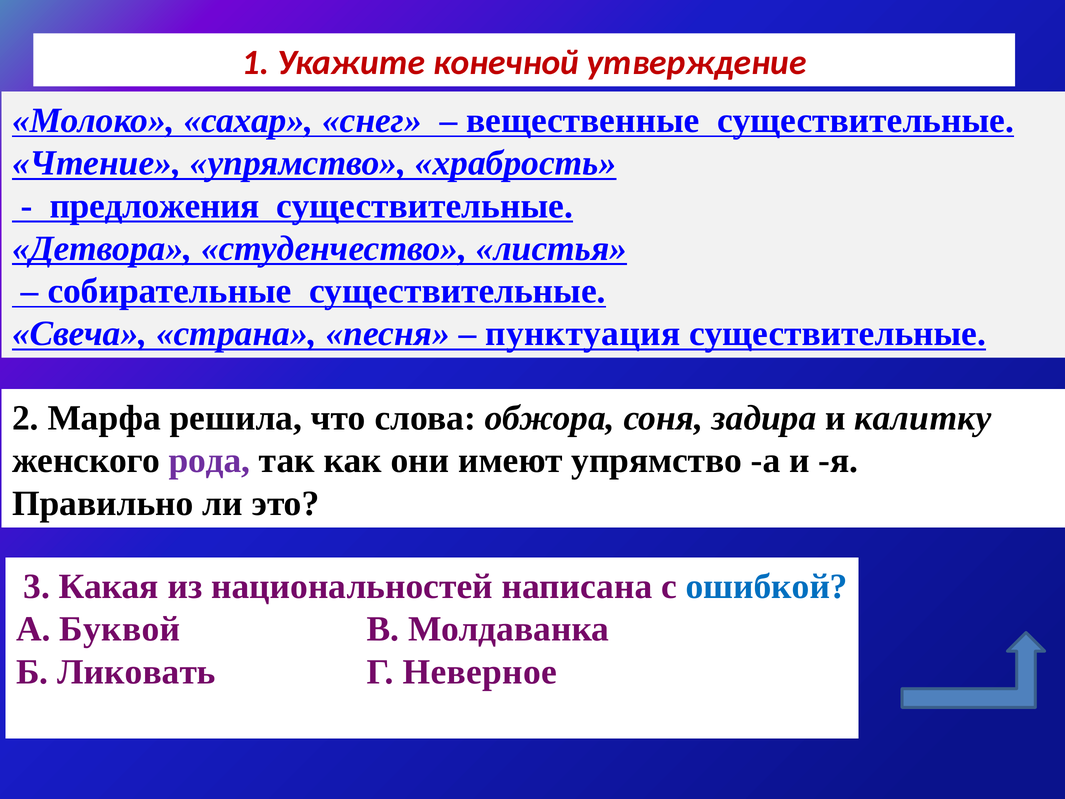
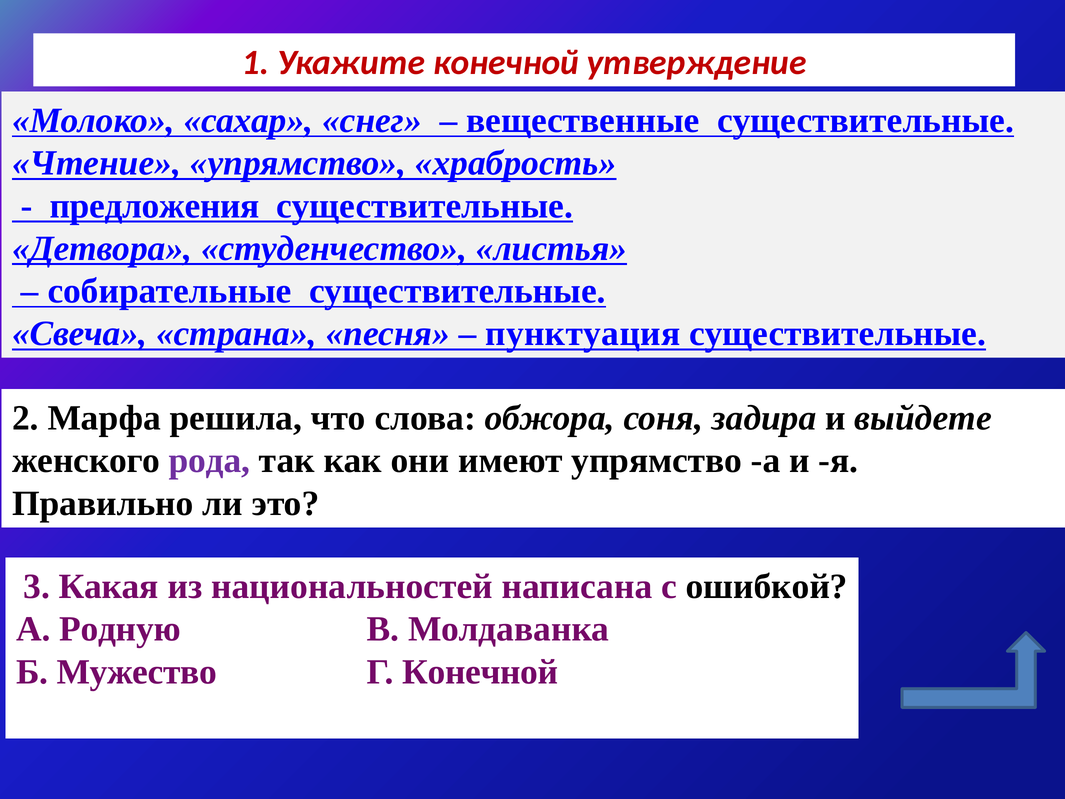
калитку: калитку -> выйдете (923, 418)
ошибкой colour: blue -> black (767, 586)
Буквой: Буквой -> Родную (120, 629)
Ликовать: Ликовать -> Мужество (137, 672)
Г Неверное: Неверное -> Конечной (480, 672)
